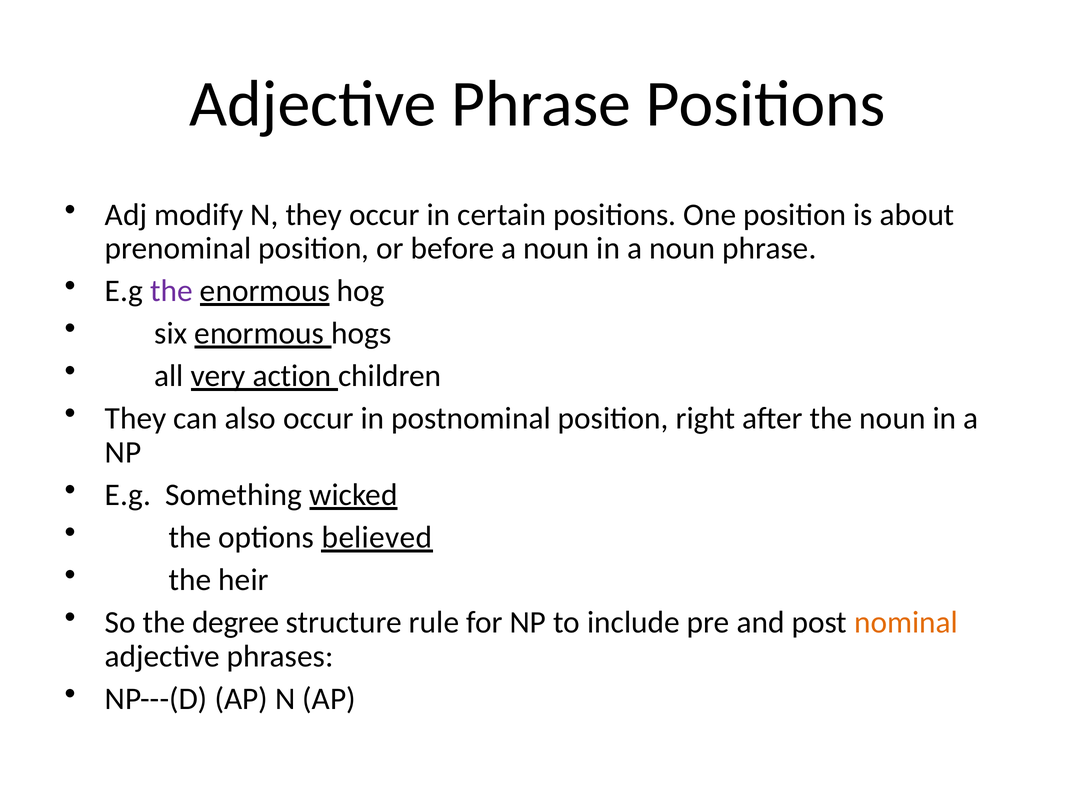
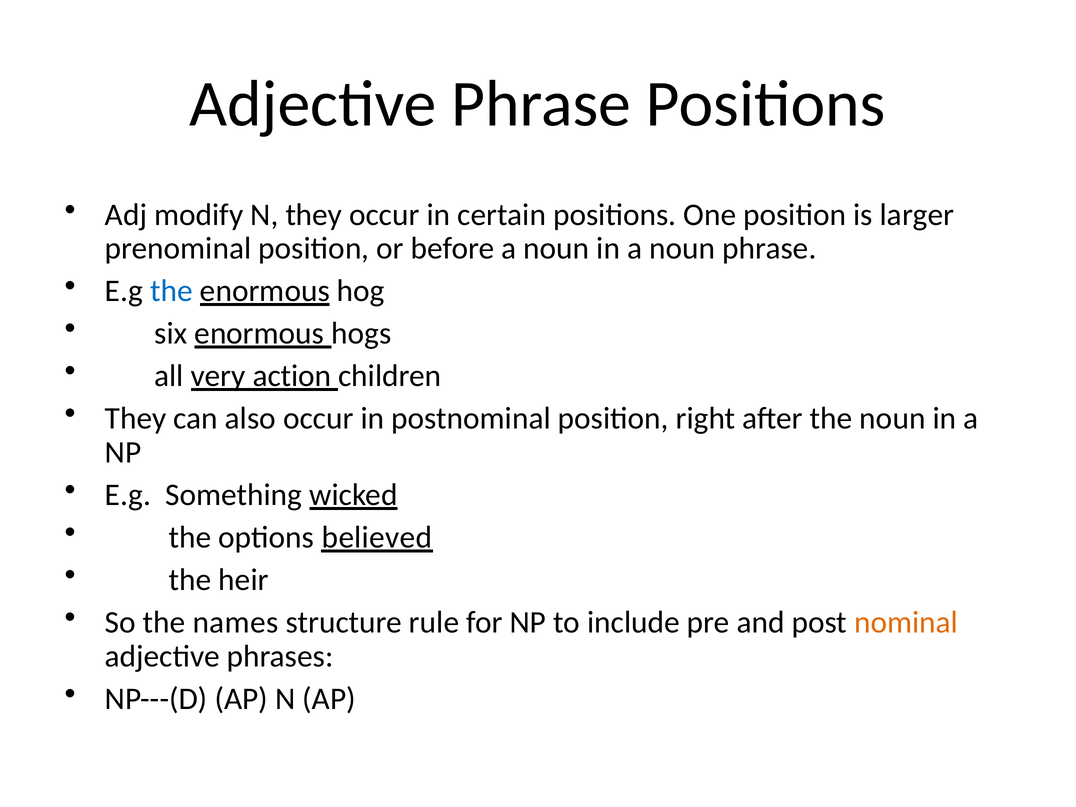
about: about -> larger (917, 215)
the colour: purple -> blue (172, 291)
degree: degree -> names (235, 622)
